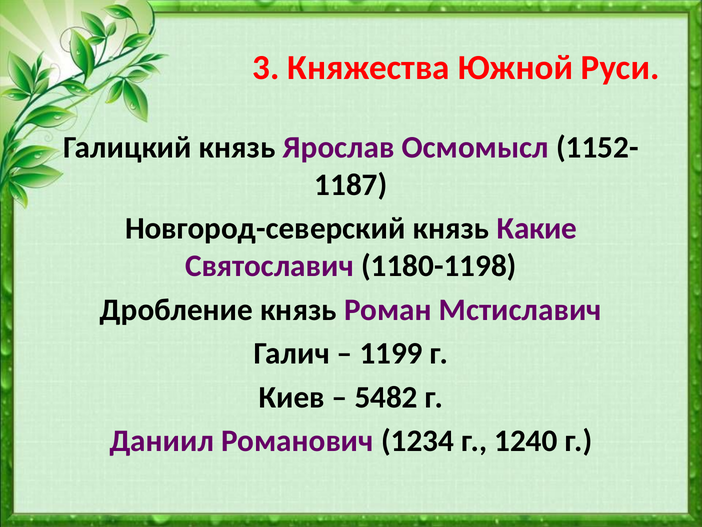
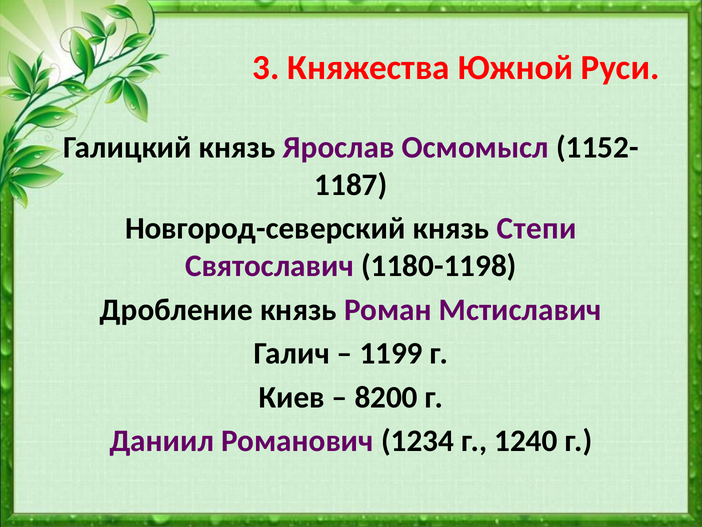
Какие: Какие -> Степи (537, 228)
5482: 5482 -> 8200 (386, 397)
